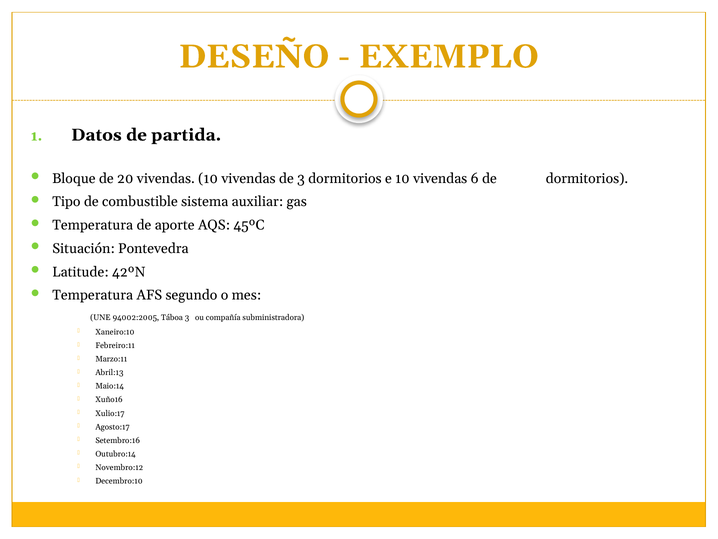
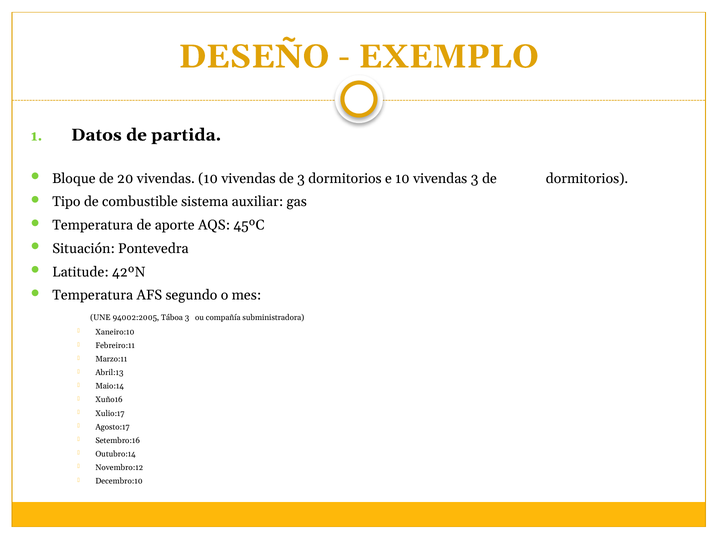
vivendas 6: 6 -> 3 (475, 178)
